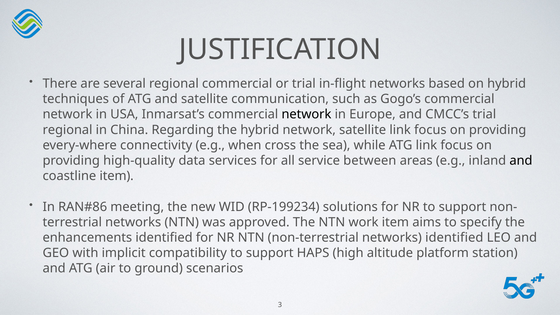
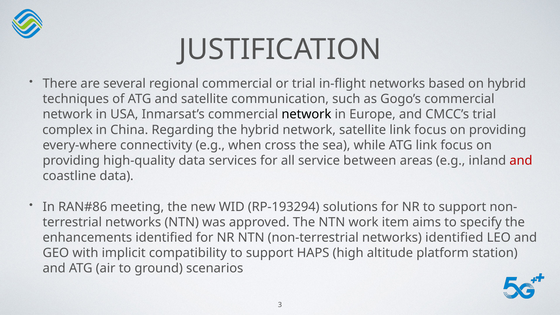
regional: regional -> complex (68, 130)
and colour: black -> red (521, 161)
coastline item: item -> data (117, 176)
RP-199234: RP-199234 -> RP-193294 (284, 207)
